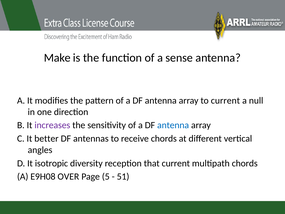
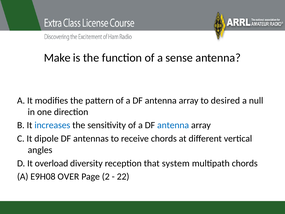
to current: current -> desired (225, 100)
increases colour: purple -> blue (52, 125)
better: better -> dipole (46, 138)
isotropic: isotropic -> overload (51, 163)
that current: current -> system (176, 163)
5: 5 -> 2 (106, 176)
51: 51 -> 22 (123, 176)
